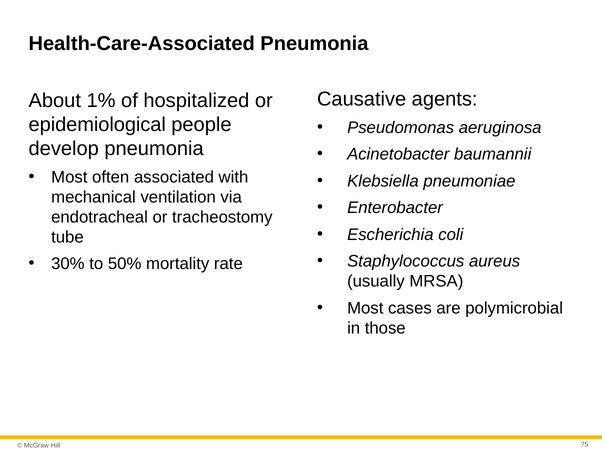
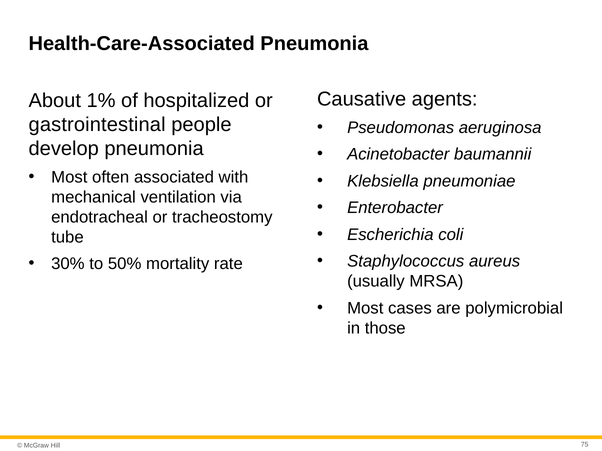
epidemiological: epidemiological -> gastrointestinal (97, 125)
